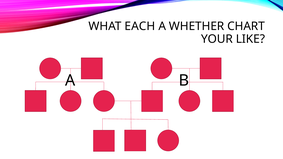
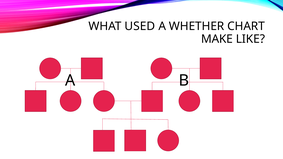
EACH: EACH -> USED (140, 26)
YOUR: YOUR -> MAKE (217, 39)
